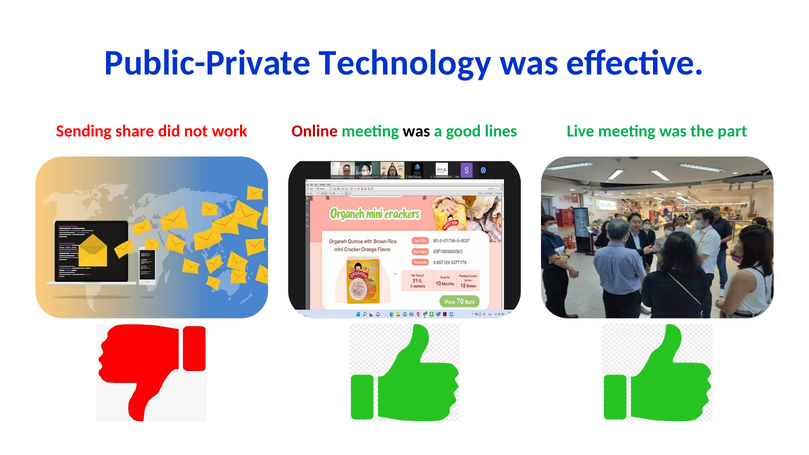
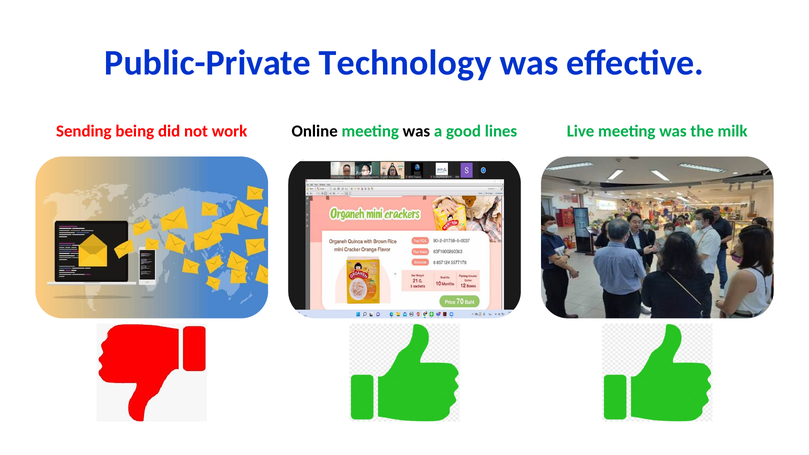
share: share -> being (135, 131)
Online colour: red -> black (315, 131)
part: part -> milk (733, 131)
